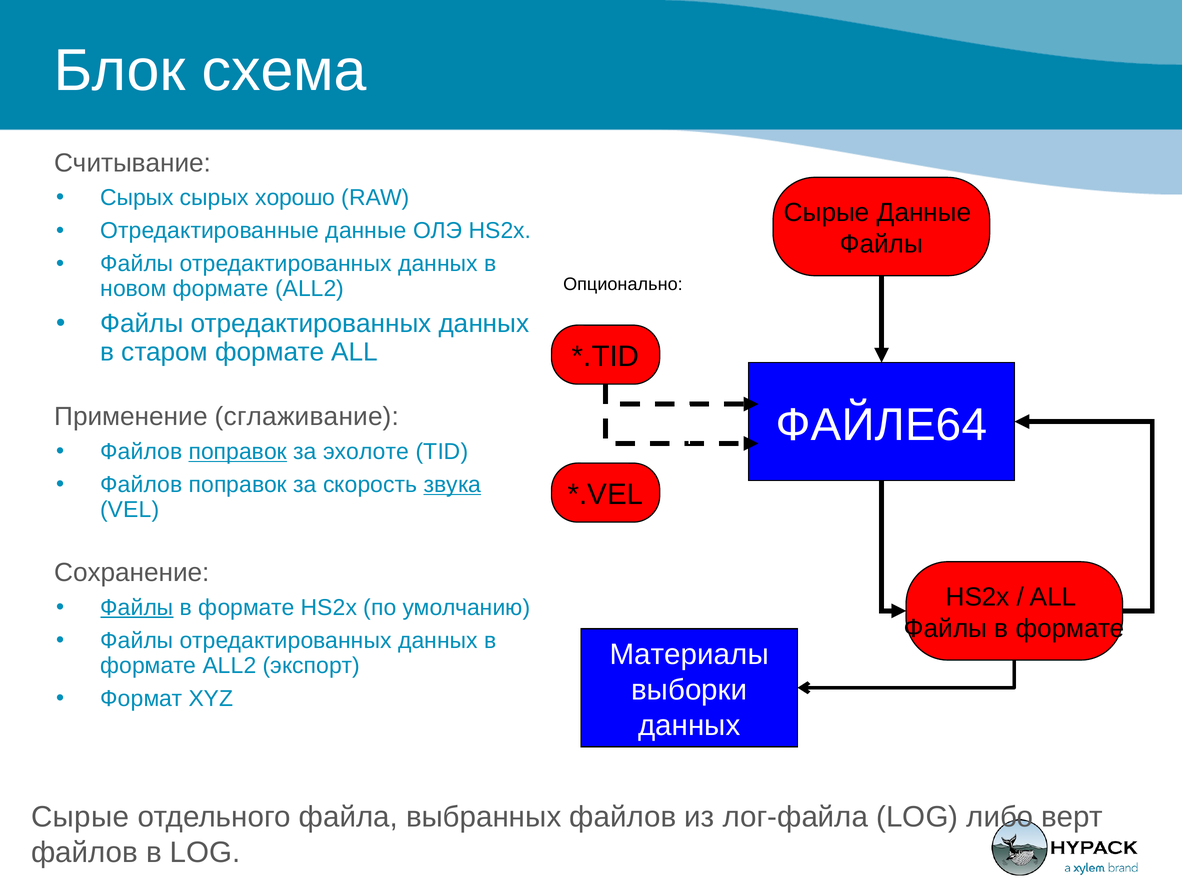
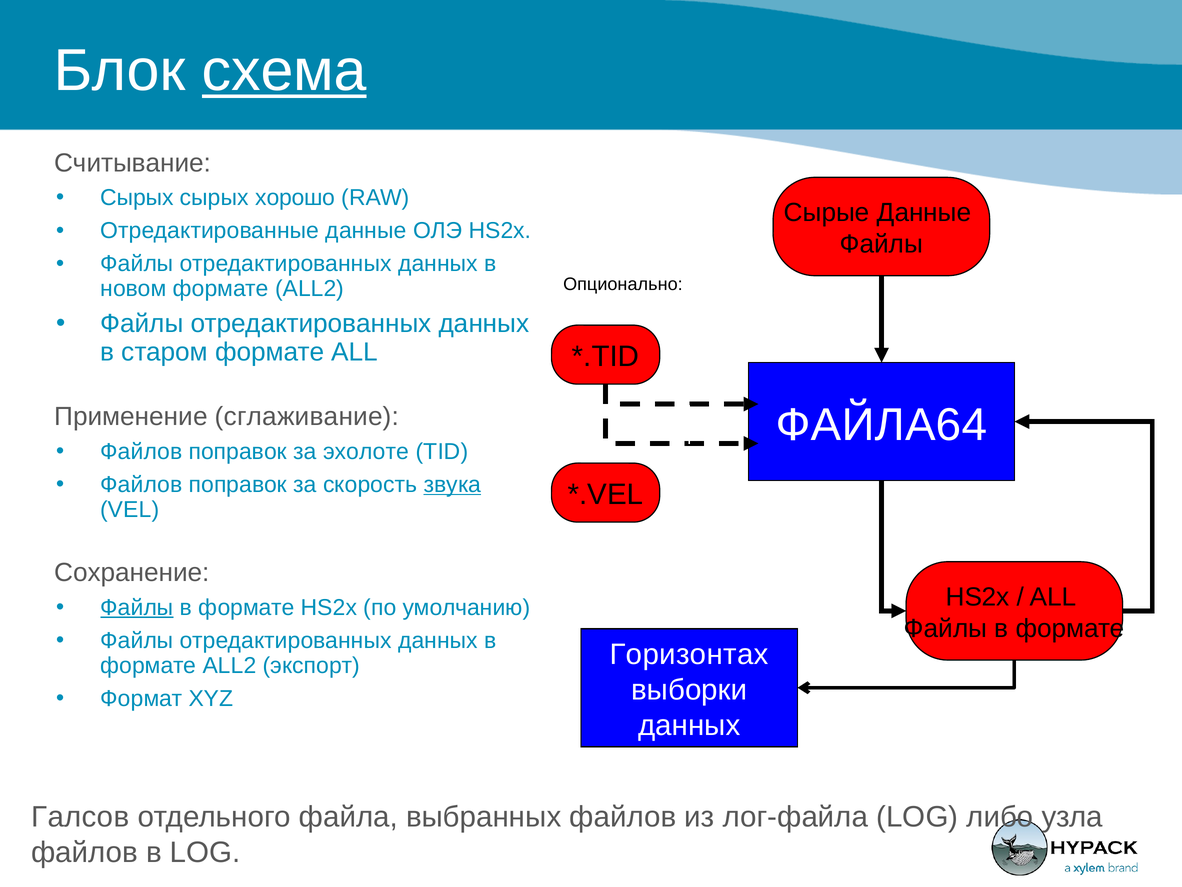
схема underline: none -> present (284, 71)
ФАЙЛЕ64: ФАЙЛЕ64 -> ФАЙЛА64 (881, 425)
поправок underline: present -> none (238, 451)
Материалы: Материалы -> Горизонтах (689, 654)
Сырые: Сырые -> Галсов (80, 816)
верт: верт -> узла (1072, 816)
